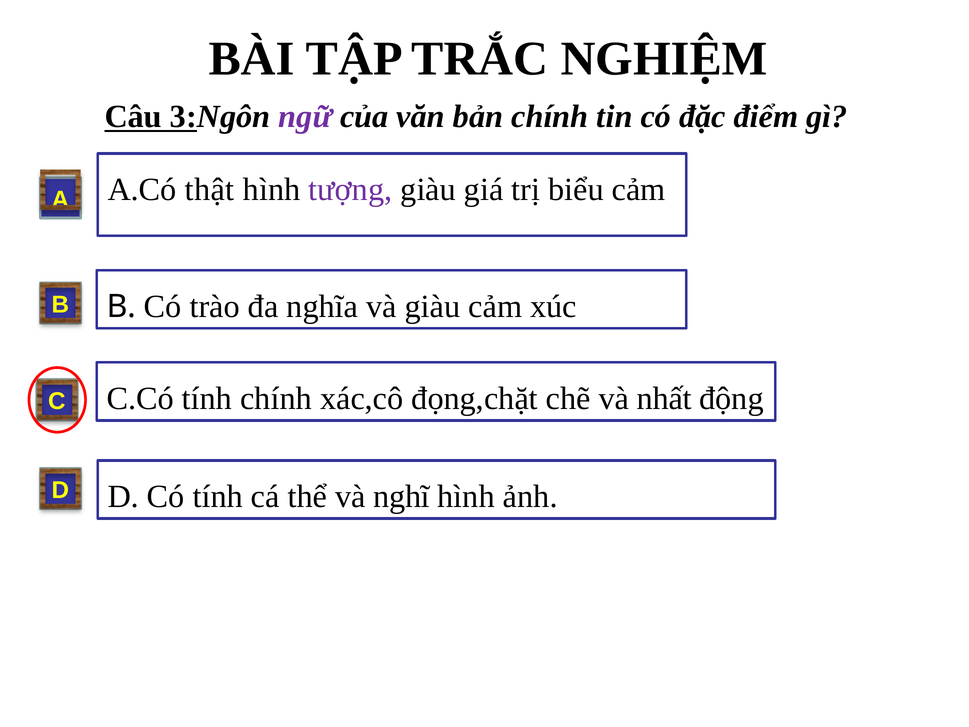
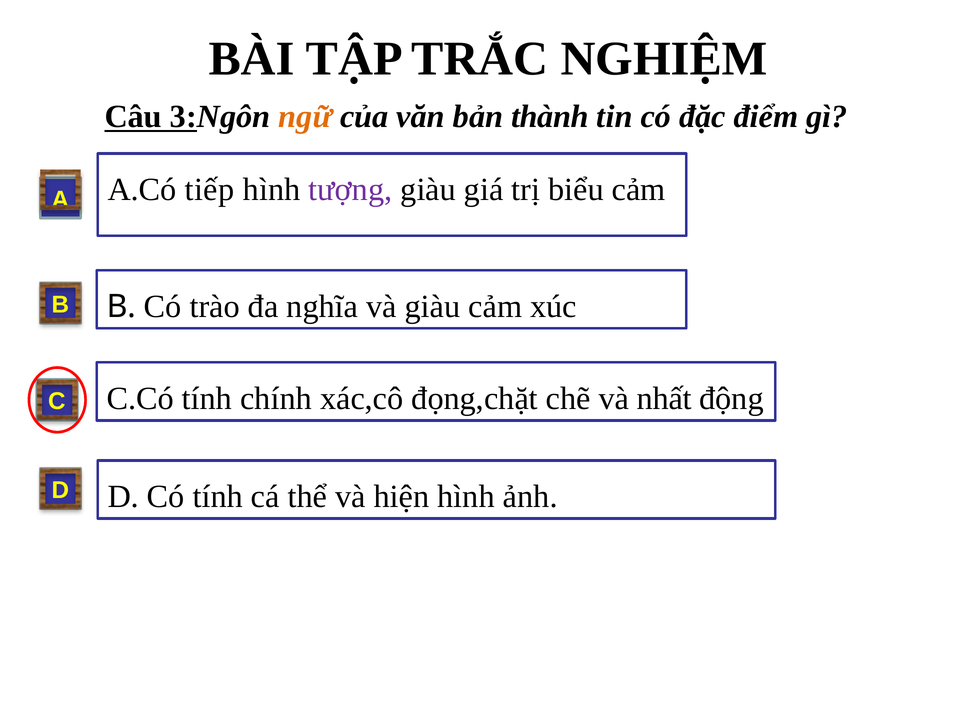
ngữ colour: purple -> orange (305, 117)
bản chính: chính -> thành (550, 117)
thật: thật -> tiếp (210, 190)
nghĩ: nghĩ -> hiện (401, 496)
